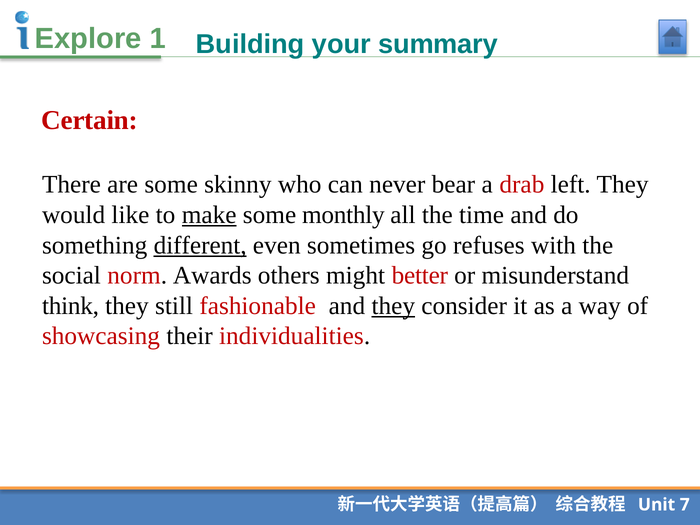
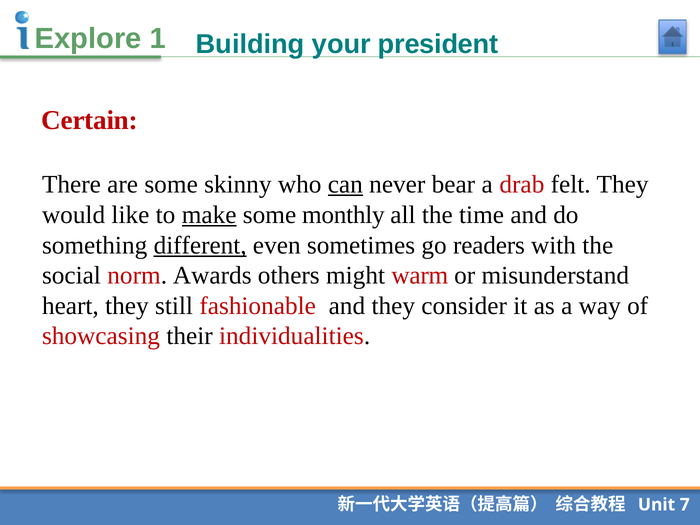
summary: summary -> president (438, 45)
can underline: none -> present (345, 185)
left: left -> felt (571, 185)
refuses: refuses -> readers (489, 245)
better: better -> warm (420, 275)
think: think -> heart (70, 306)
they underline: present -> none (393, 306)
